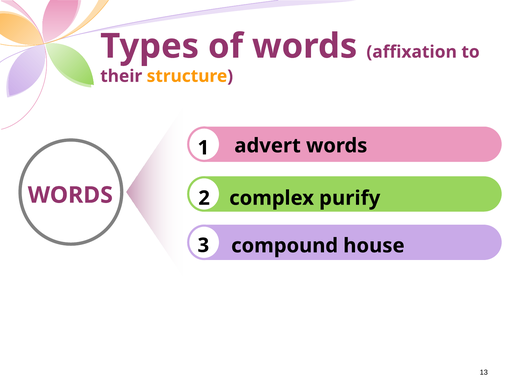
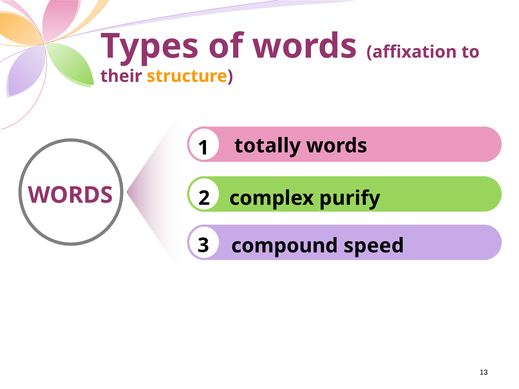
advert: advert -> totally (268, 146)
house: house -> speed (374, 246)
